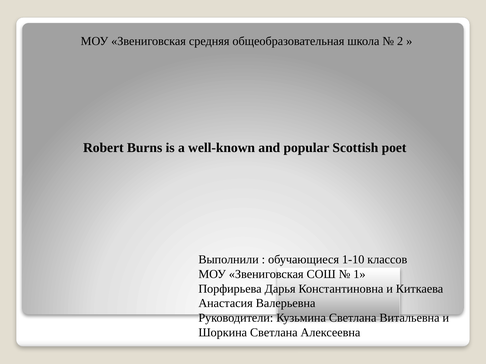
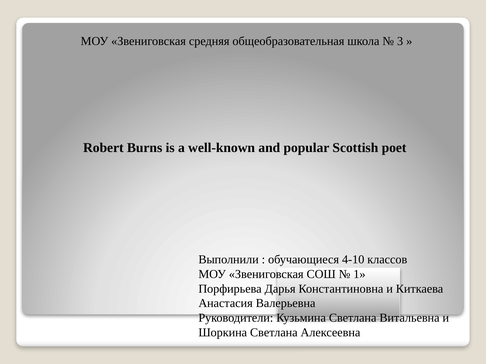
2: 2 -> 3 (400, 41)
1-10: 1-10 -> 4-10 (353, 260)
